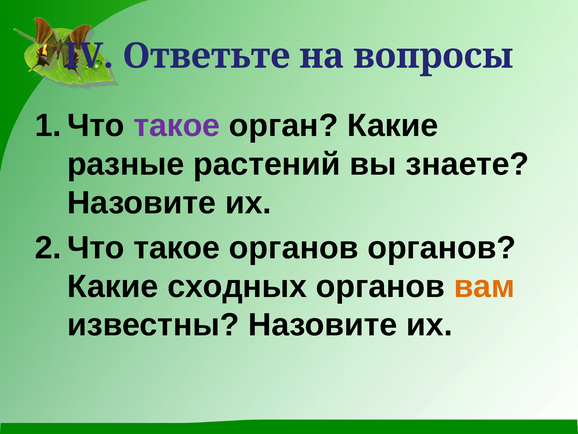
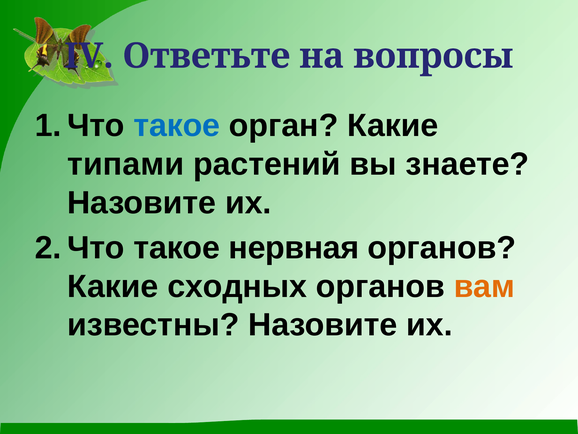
такое colour: purple -> blue (177, 126)
разные: разные -> типами (126, 164)
такое органов: органов -> нервная (294, 248)
